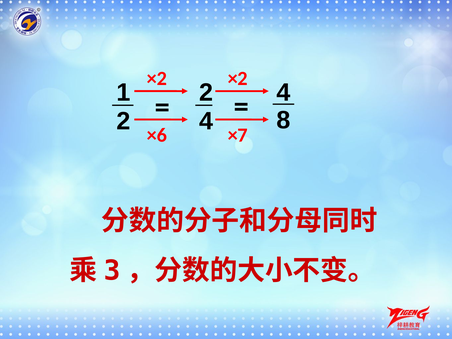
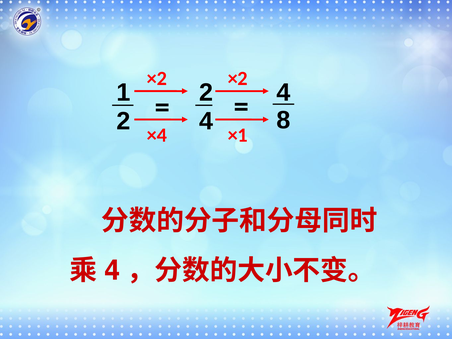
×6: ×6 -> ×4 (157, 135)
×7: ×7 -> ×1 (238, 135)
3: 3 -> 4 (112, 271)
